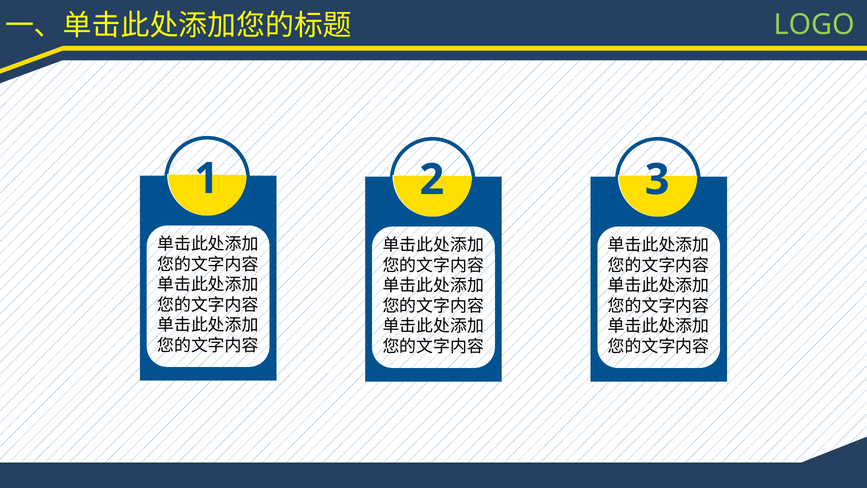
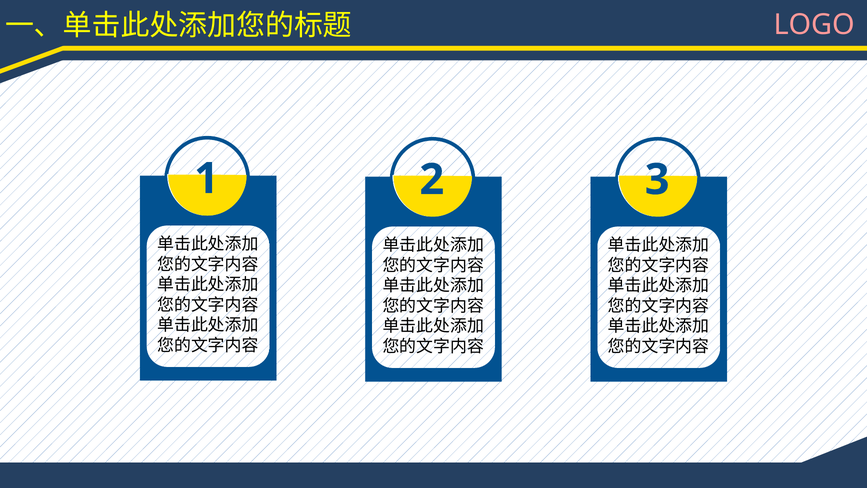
LOGO colour: light green -> pink (814, 25)
